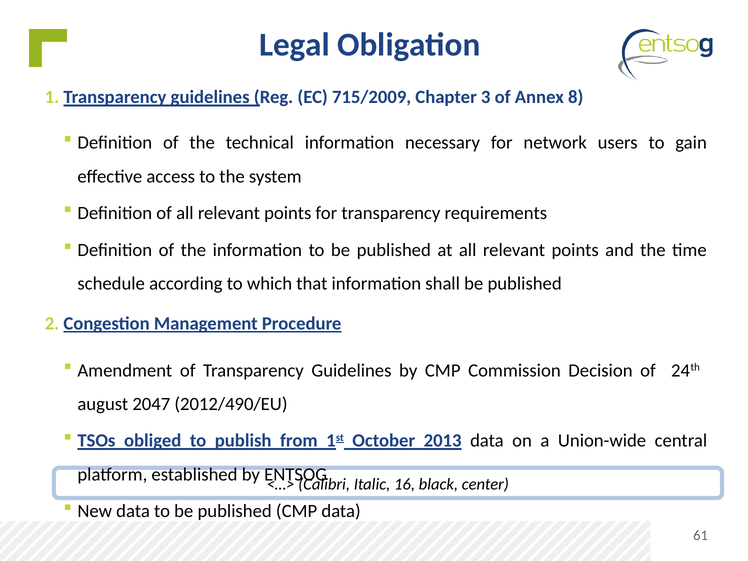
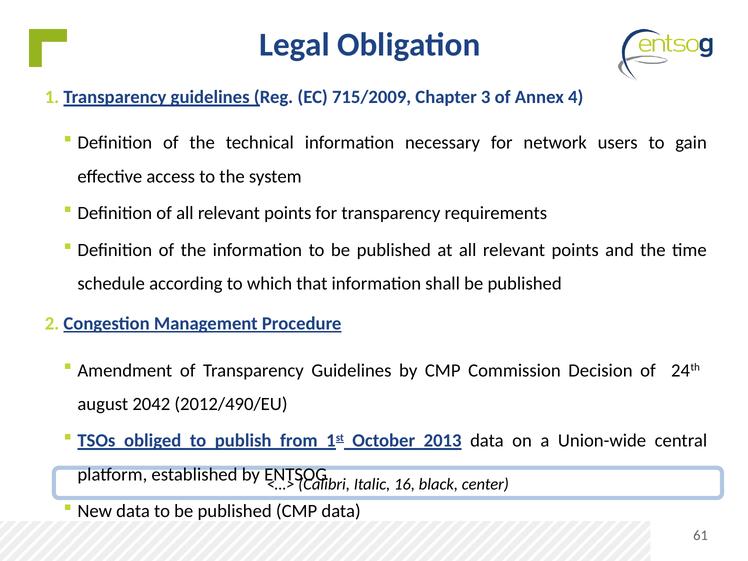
8: 8 -> 4 (576, 97)
2047: 2047 -> 2042 (151, 404)
